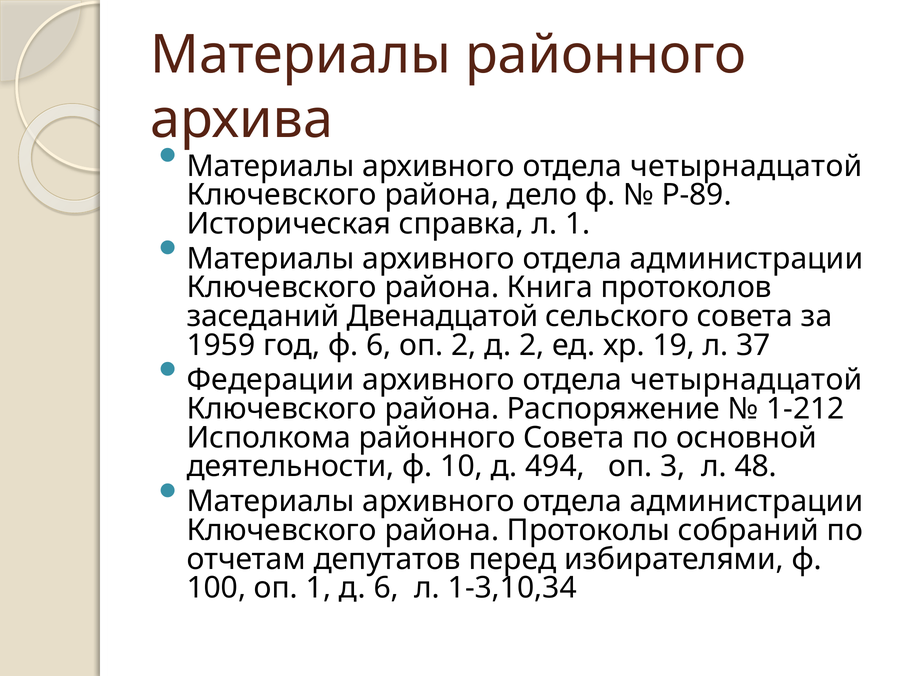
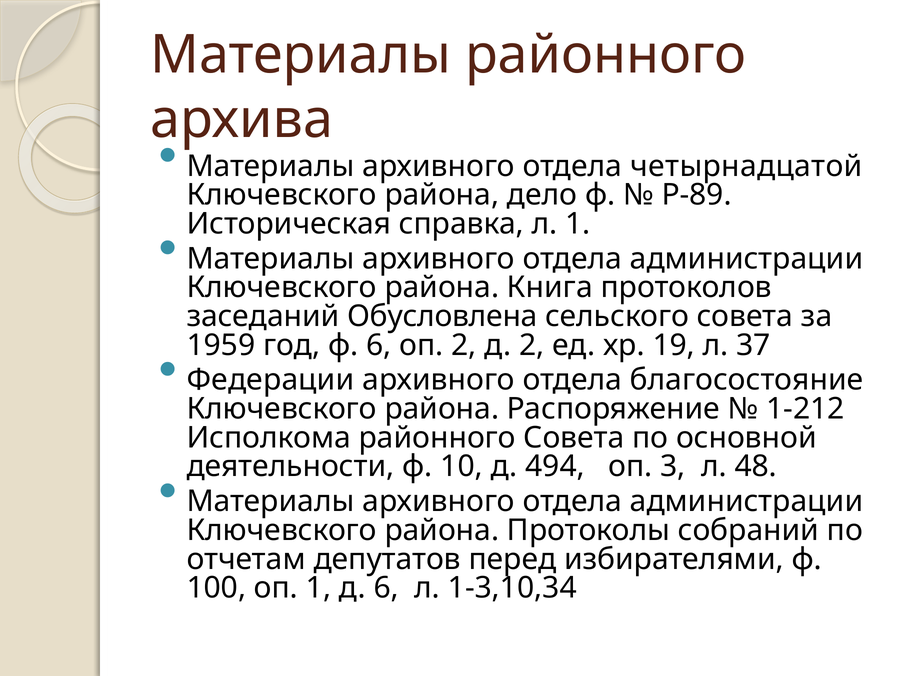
Двенадцатой: Двенадцатой -> Обусловлена (442, 317)
четырнадцатой: четырнадцатой -> благосостояние (747, 380)
